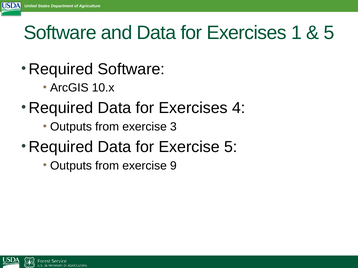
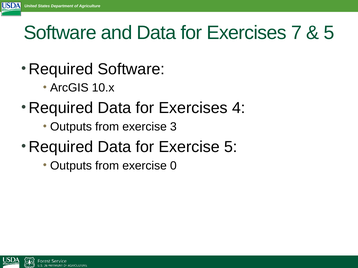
1: 1 -> 7 (296, 33)
9: 9 -> 0 (173, 166)
